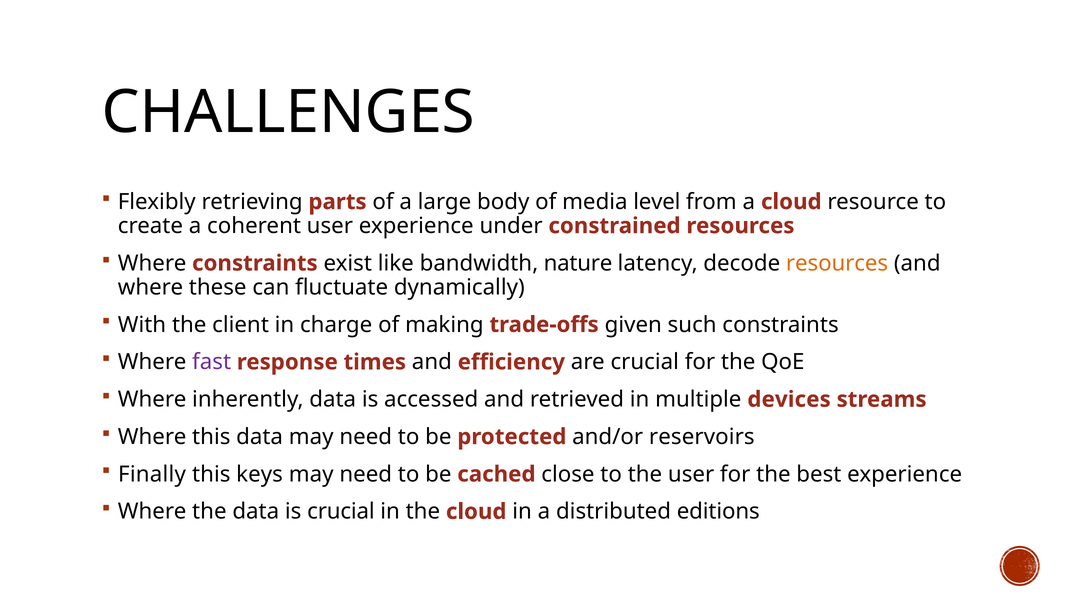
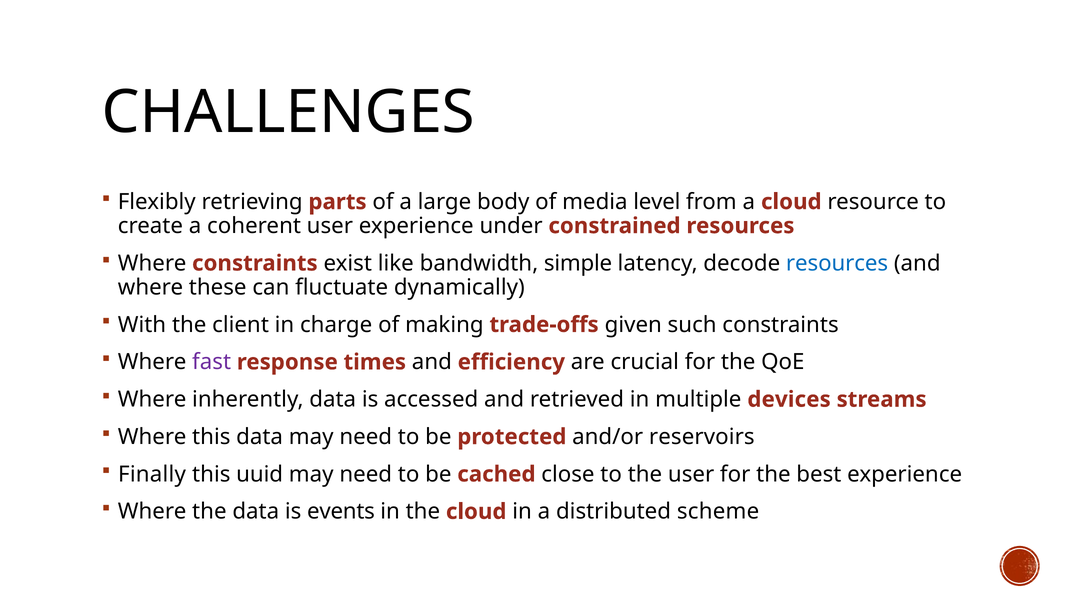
nature: nature -> simple (578, 263)
resources colour: orange -> blue (837, 263)
keys: keys -> uuid (260, 474)
is crucial: crucial -> events (341, 512)
editions: editions -> scheme (718, 512)
